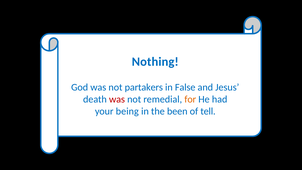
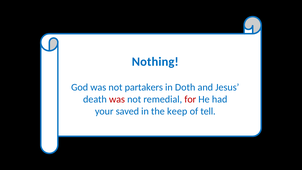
False: False -> Doth (185, 87)
for colour: orange -> red (190, 99)
being: being -> saved (127, 111)
been: been -> keep (177, 111)
